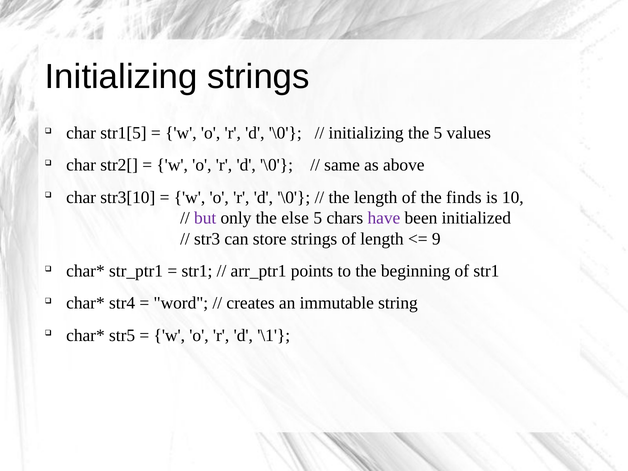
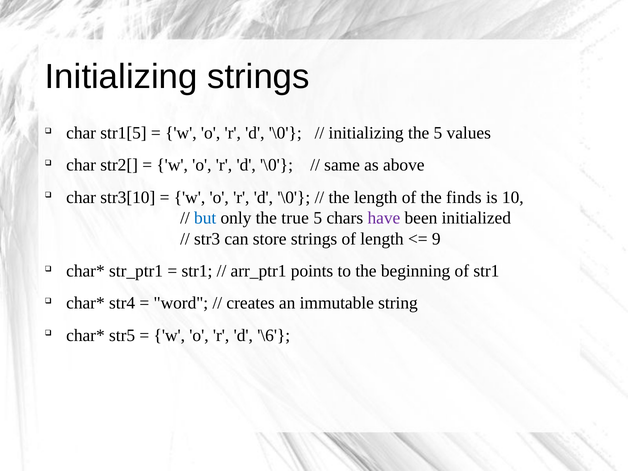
but colour: purple -> blue (205, 218)
else: else -> true (295, 218)
\1: \1 -> \6 (274, 335)
